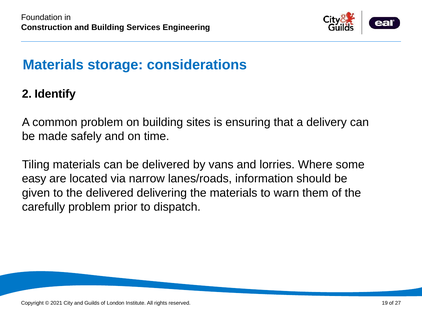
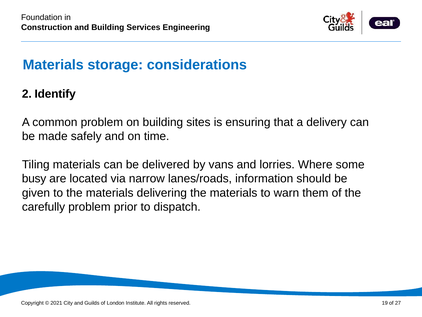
easy: easy -> busy (34, 178)
to the delivered: delivered -> materials (110, 193)
